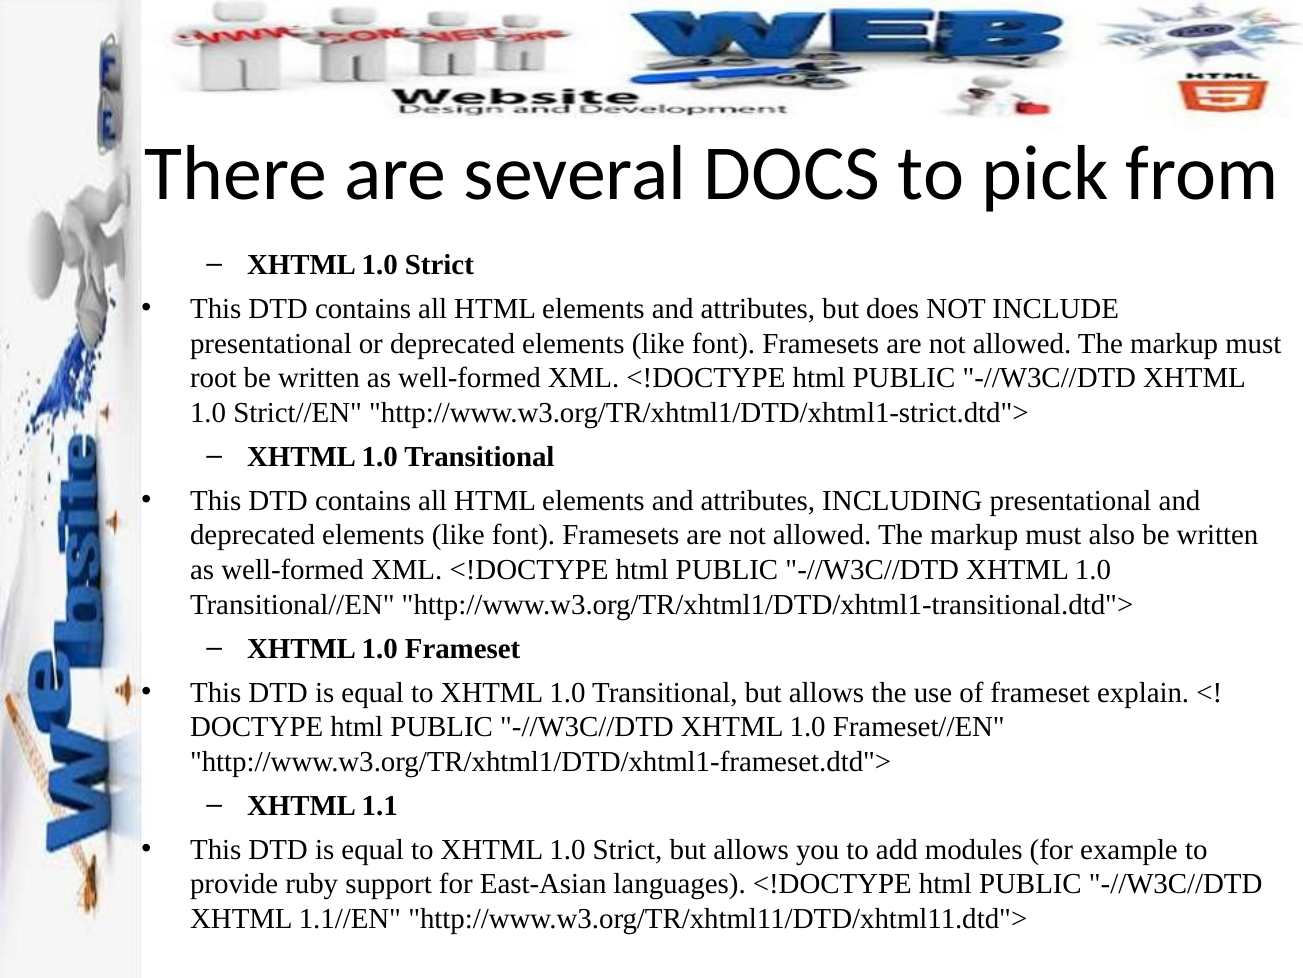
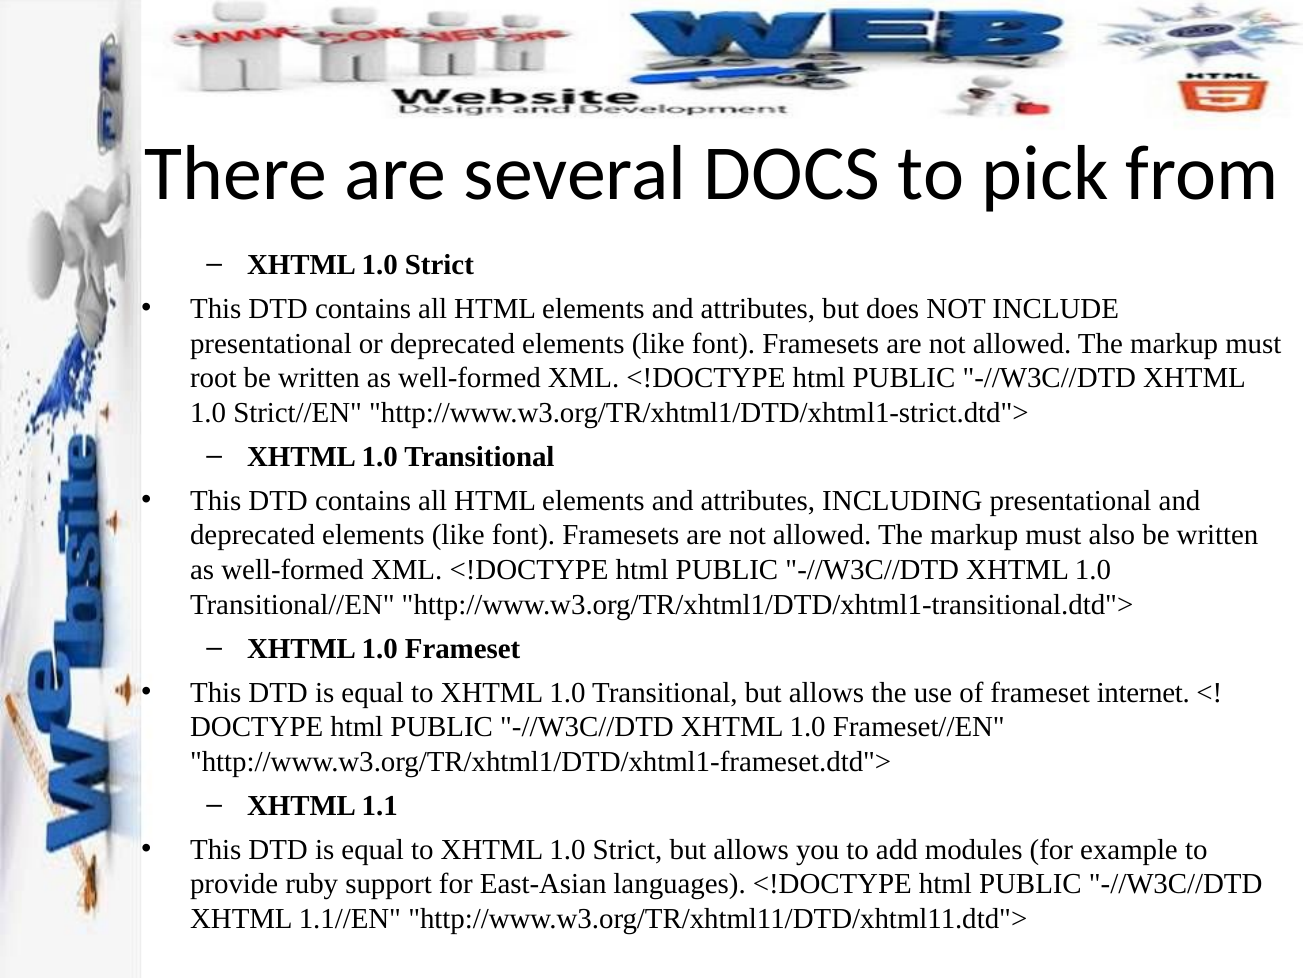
explain: explain -> internet (1143, 692)
